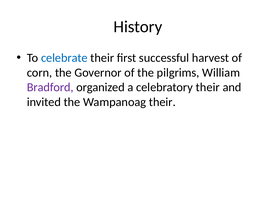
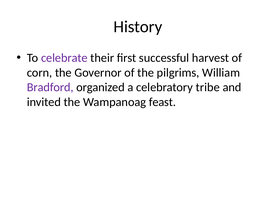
celebrate colour: blue -> purple (64, 58)
celebratory their: their -> tribe (208, 87)
Wampanoag their: their -> feast (162, 102)
